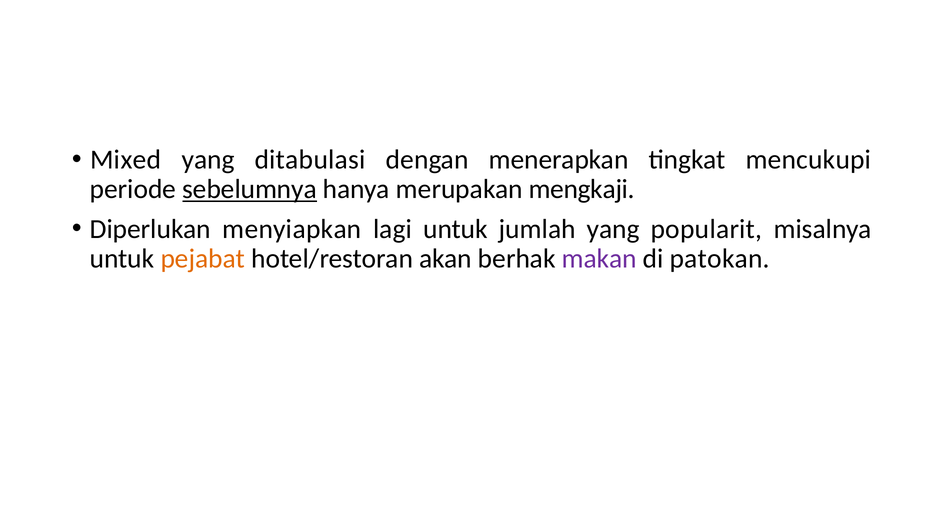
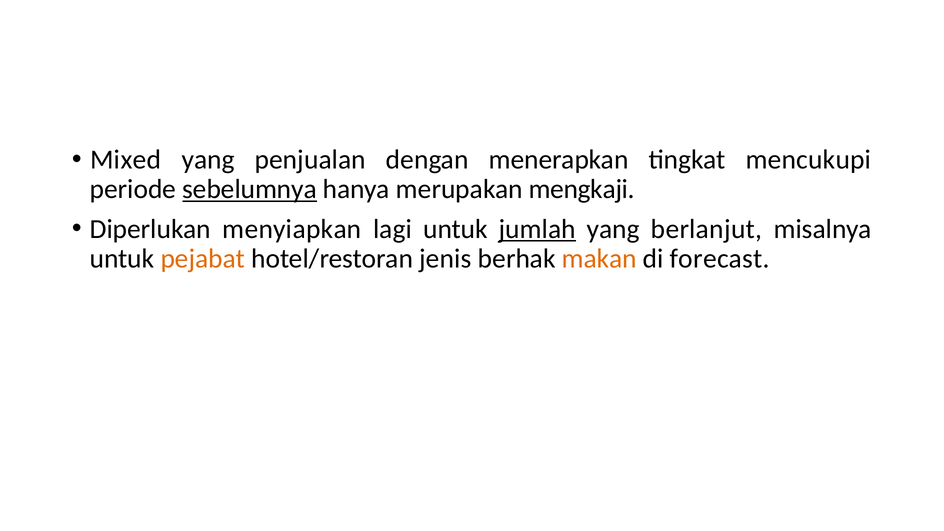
ditabulasi: ditabulasi -> penjualan (310, 160)
jumlah underline: none -> present (537, 229)
popularit: popularit -> berlanjut (706, 229)
akan: akan -> jenis (445, 259)
makan colour: purple -> orange (599, 259)
patokan: patokan -> forecast (720, 259)
